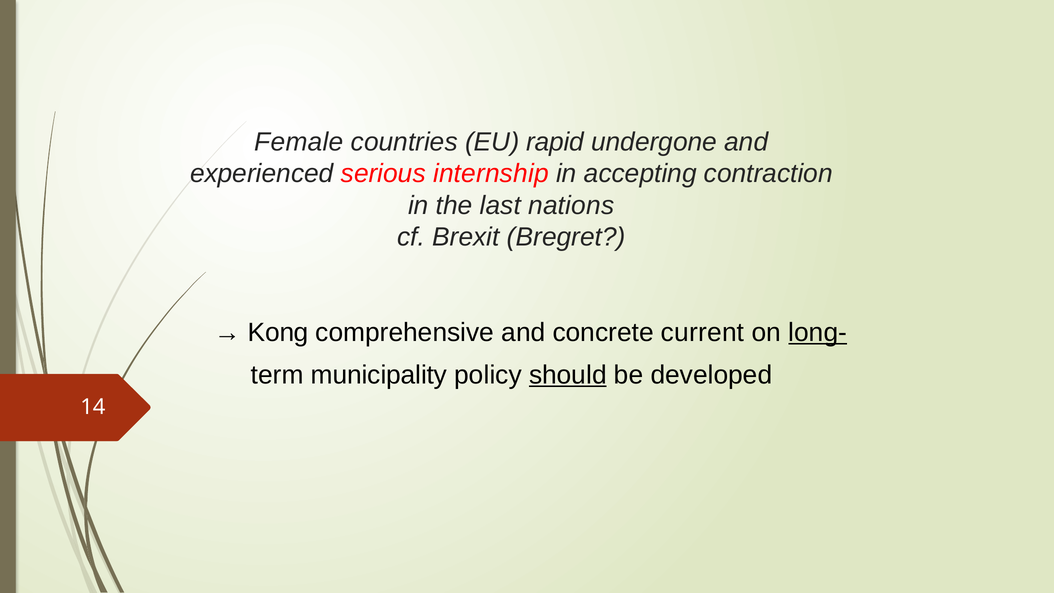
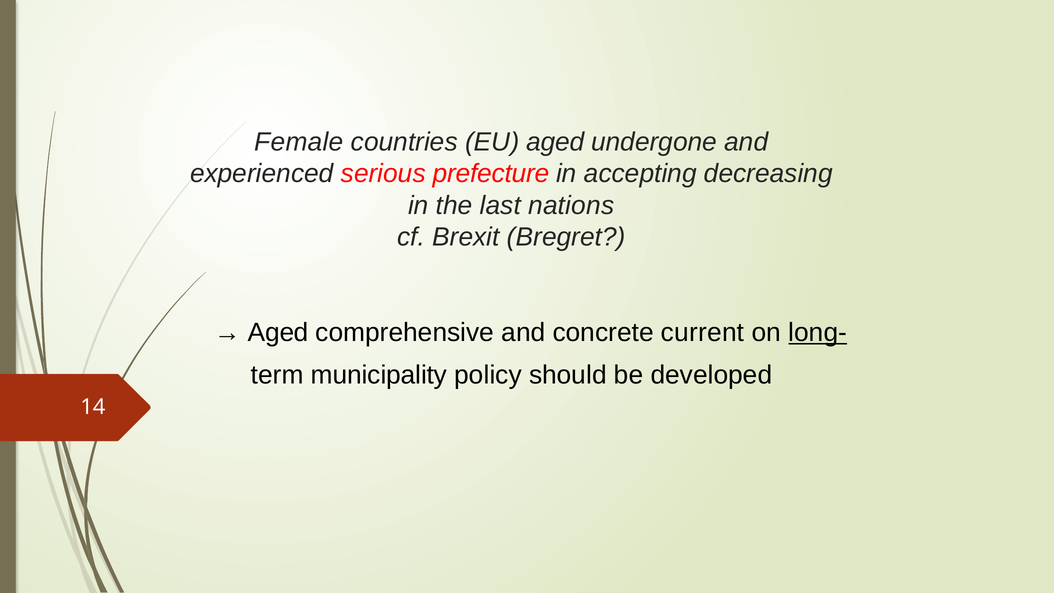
EU rapid: rapid -> aged (555, 142)
internship: internship -> prefecture (491, 174)
contraction: contraction -> decreasing (768, 174)
Kong: Kong -> Aged (278, 332)
should underline: present -> none (568, 375)
